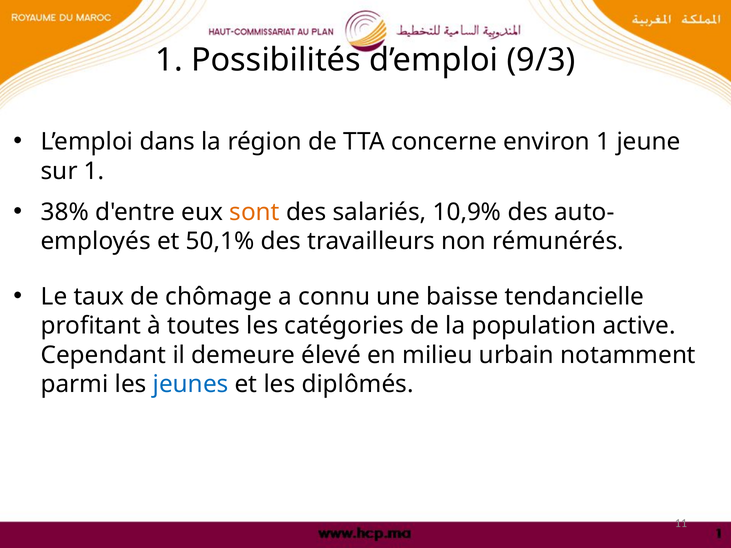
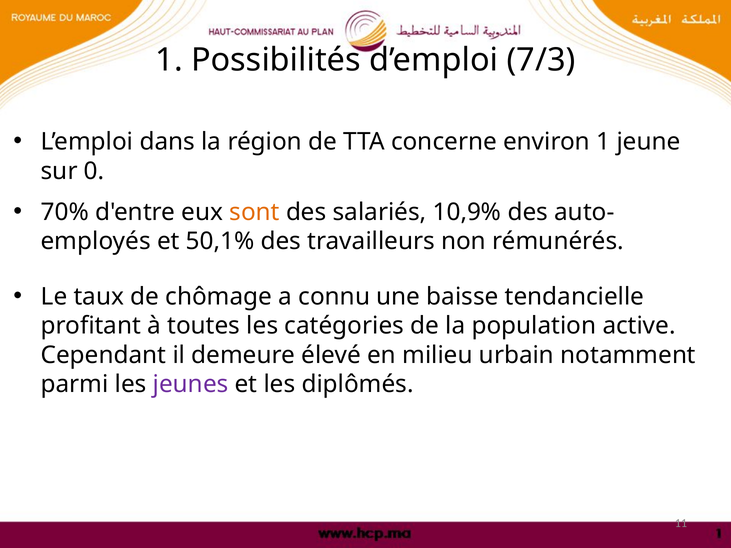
9/3: 9/3 -> 7/3 (541, 60)
sur 1: 1 -> 0 (94, 171)
38%: 38% -> 70% (65, 212)
jeunes colour: blue -> purple (191, 385)
